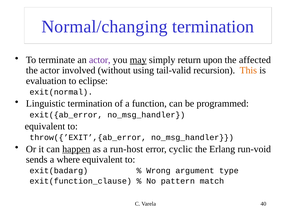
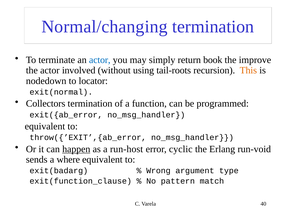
actor colour: purple -> blue (100, 60)
may underline: present -> none (138, 60)
upon: upon -> book (213, 60)
affected: affected -> improve (255, 60)
tail-valid: tail-valid -> tail-roots (174, 70)
evaluation: evaluation -> nodedown (46, 81)
eclipse: eclipse -> locator (93, 81)
Linguistic: Linguistic -> Collectors (46, 104)
